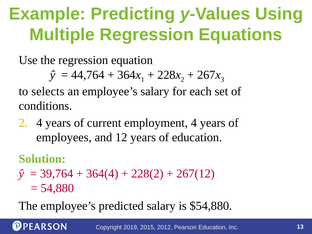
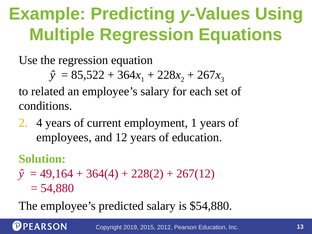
44,764: 44,764 -> 85,522 (88, 75)
selects: selects -> related (48, 91)
employment 4: 4 -> 1 (194, 123)
39,764: 39,764 -> 49,164 (57, 174)
